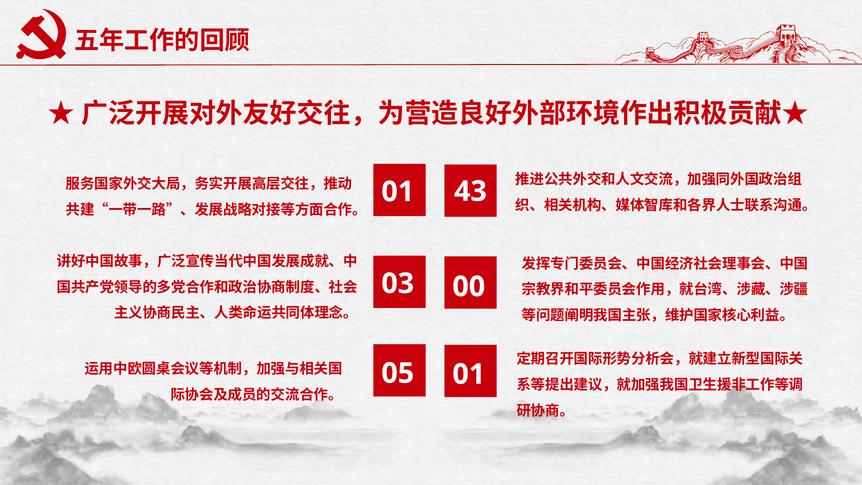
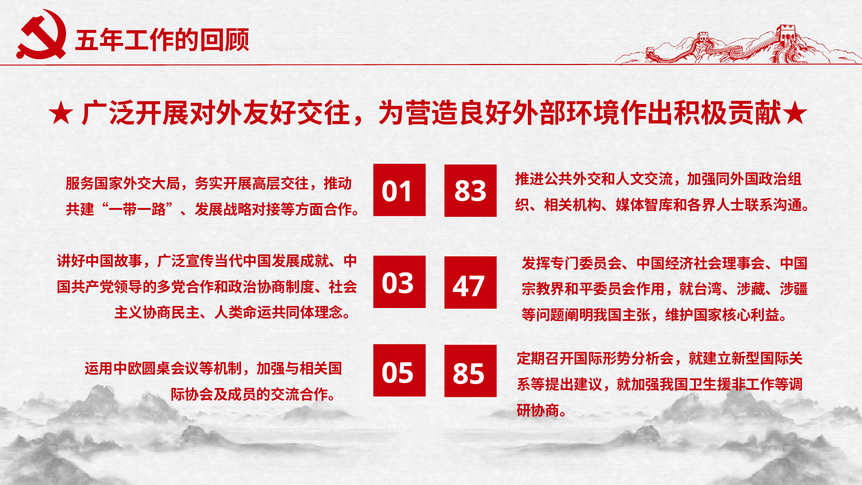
43: 43 -> 83 (470, 191)
00: 00 -> 47 (469, 287)
05 01: 01 -> 85 (469, 374)
